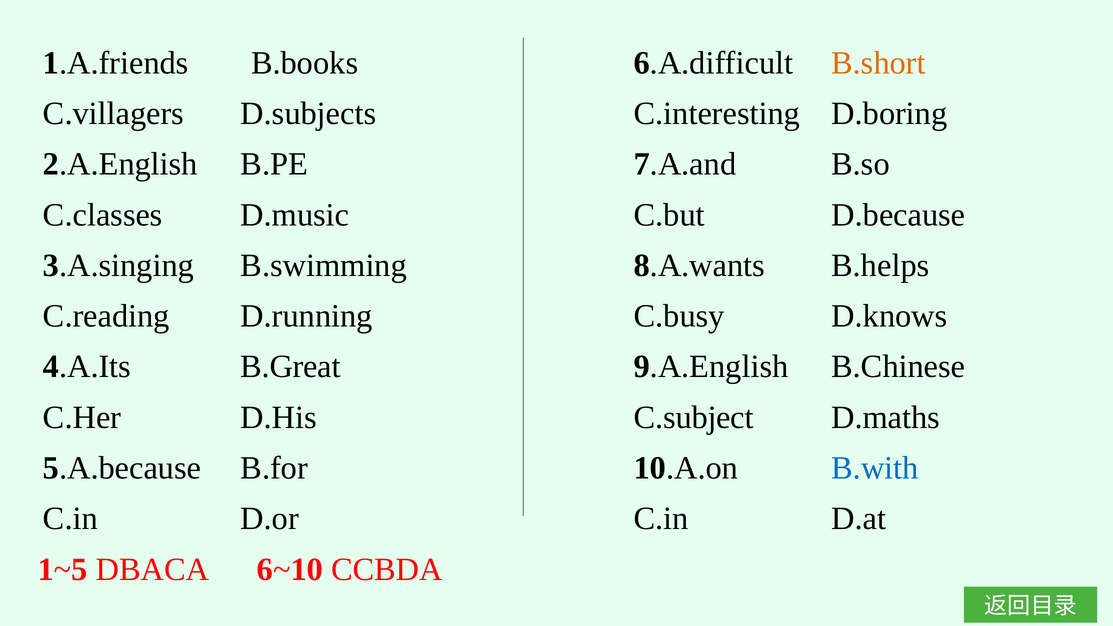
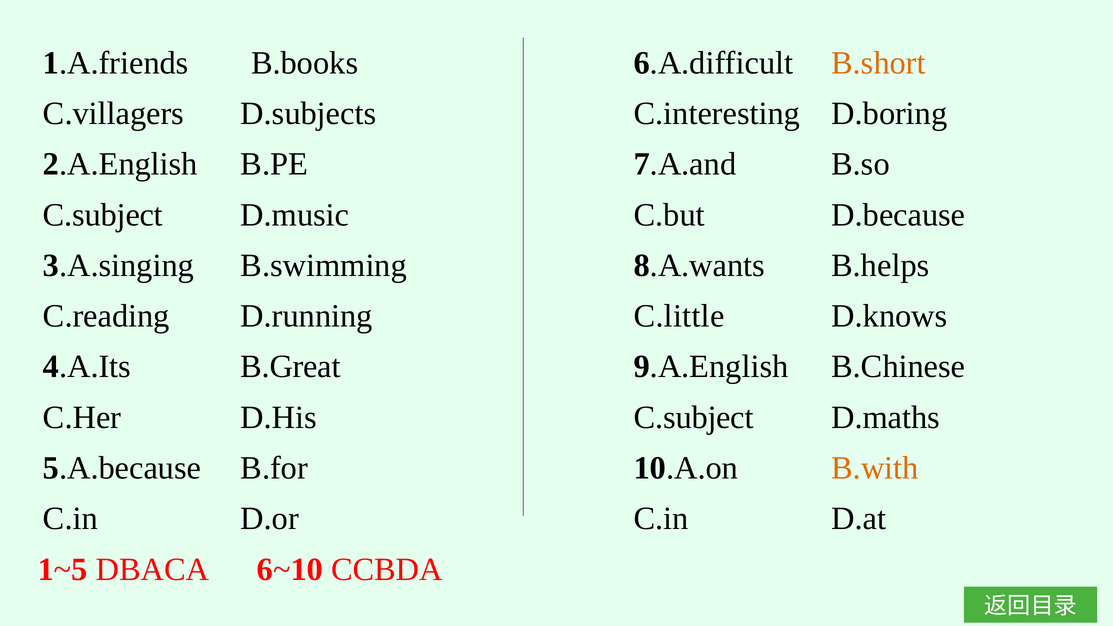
C.classes: C.classes -> C.subject (103, 215)
C.busy: C.busy -> C.little (679, 316)
B.with colour: blue -> orange (875, 468)
